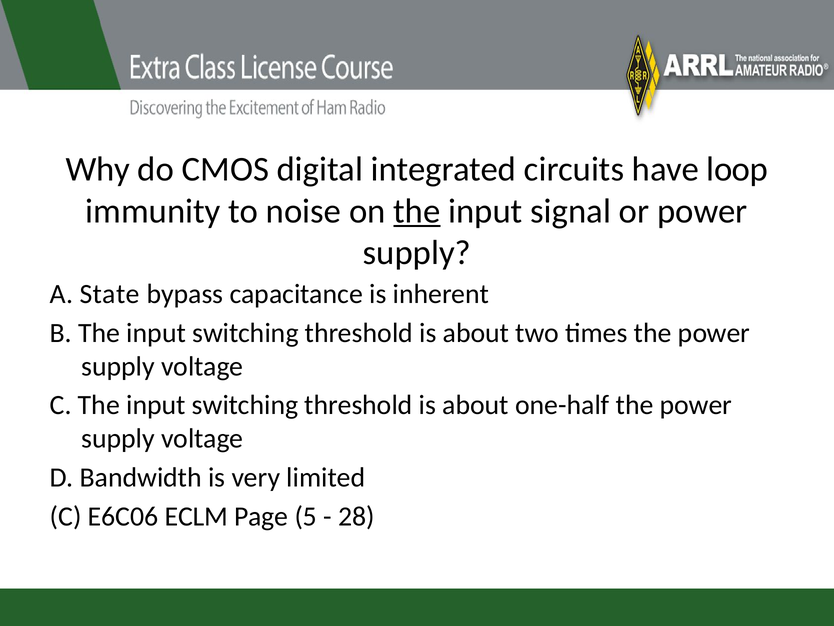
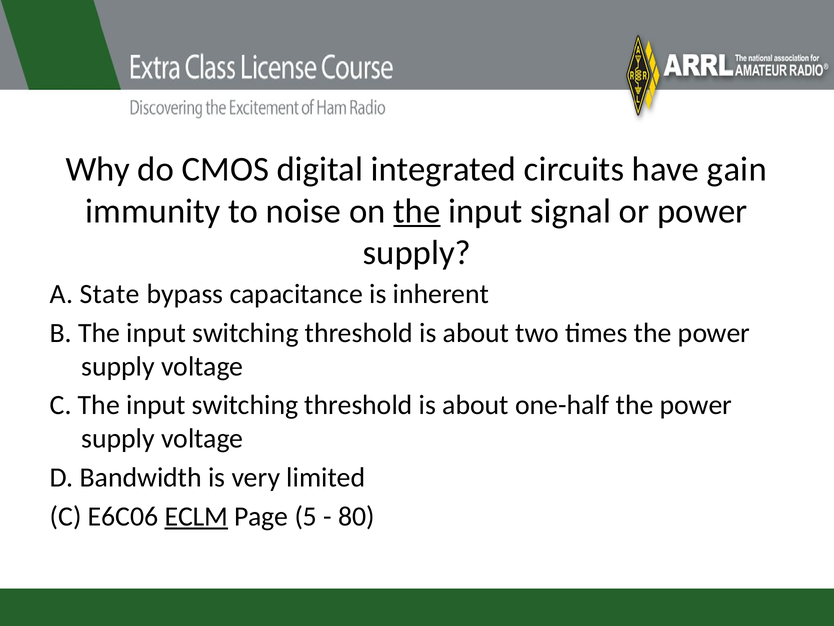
loop: loop -> gain (737, 169)
ECLM underline: none -> present (196, 516)
28: 28 -> 80 (356, 516)
